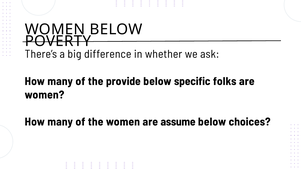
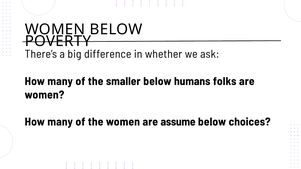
provide: provide -> smaller (123, 81)
specific: specific -> humans (192, 81)
